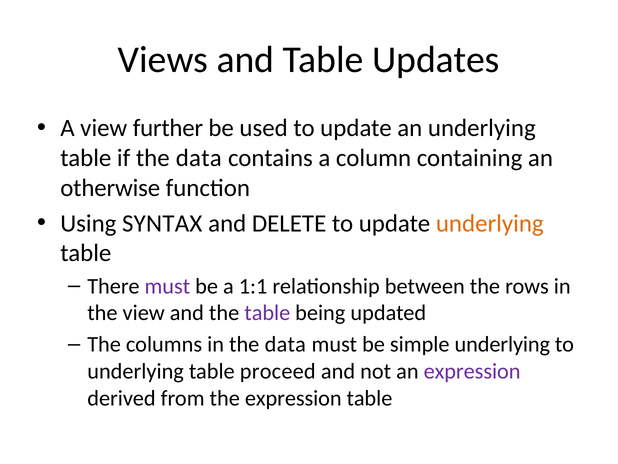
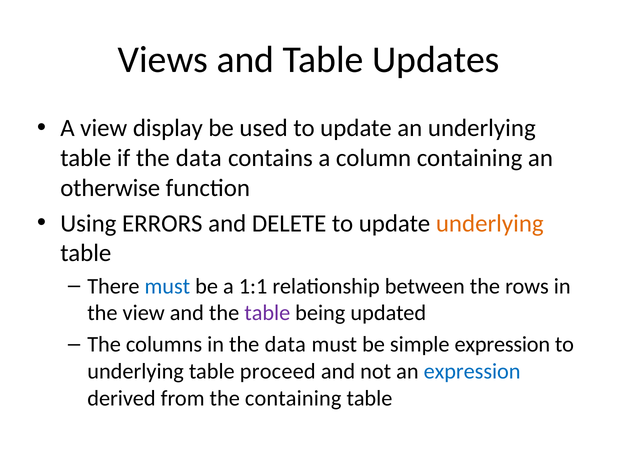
further: further -> display (168, 128)
SYNTAX: SYNTAX -> ERRORS (162, 223)
must colour: purple -> blue (167, 286)
simple underlying: underlying -> expression (502, 344)
expression colour: purple -> blue (472, 371)
the expression: expression -> containing (293, 398)
